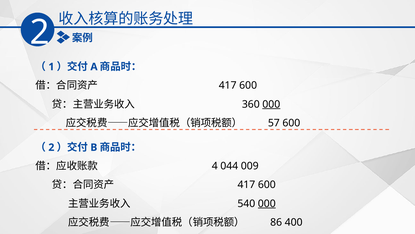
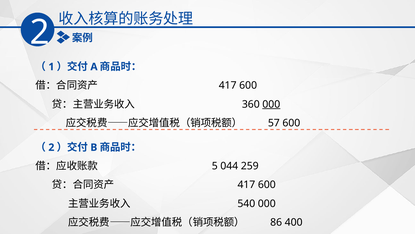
4: 4 -> 5 (215, 166)
009: 009 -> 259 (250, 166)
000 underline: present -> none (267, 203)
